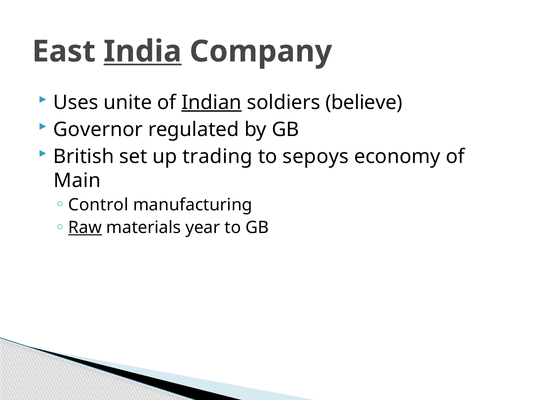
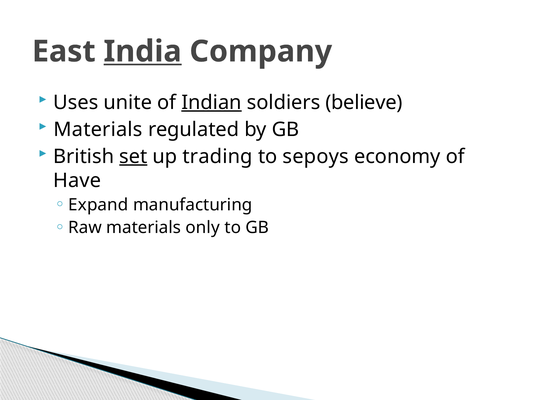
Governor: Governor -> Materials (98, 130)
set underline: none -> present (133, 157)
Main: Main -> Have (77, 181)
Control: Control -> Expand (98, 205)
Raw underline: present -> none (85, 228)
year: year -> only (203, 228)
